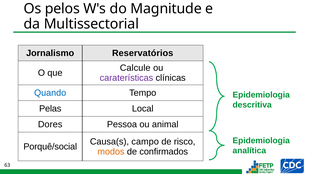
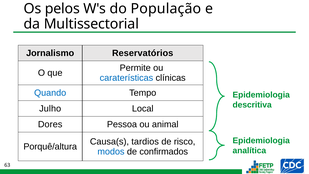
Magnitude: Magnitude -> População (166, 9)
Calcule: Calcule -> Permite (135, 68)
caraterísticas colour: purple -> blue (126, 78)
Pelas: Pelas -> Julho (50, 109)
campo: campo -> tardios (145, 142)
Porquê/social: Porquê/social -> Porquê/altura (50, 147)
modos colour: orange -> blue (111, 152)
